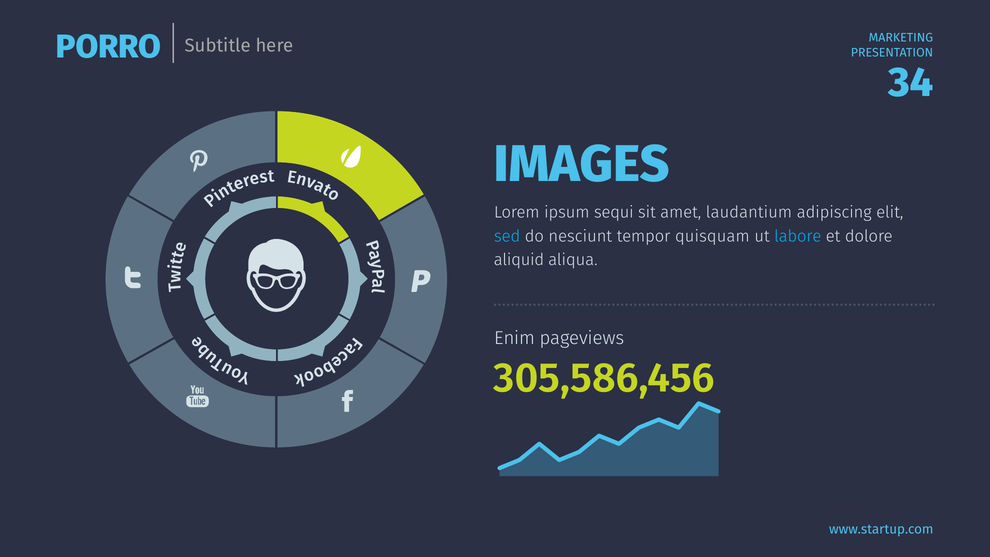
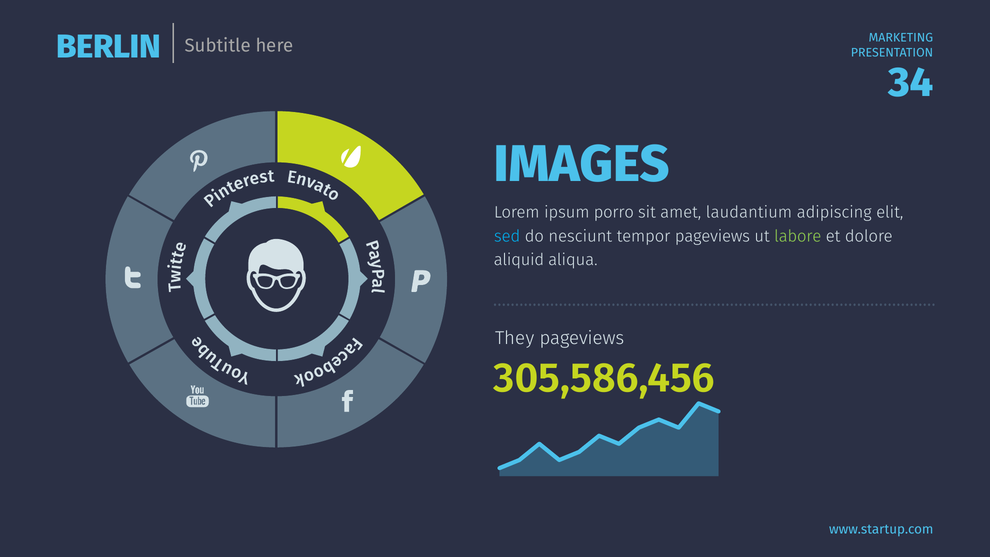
PORRO: PORRO -> BERLIN (108, 47)
sequi: sequi -> porro (614, 212)
tempor quisquam: quisquam -> pageviews (712, 236)
labore colour: light blue -> light green (798, 236)
Enim: Enim -> They (515, 338)
